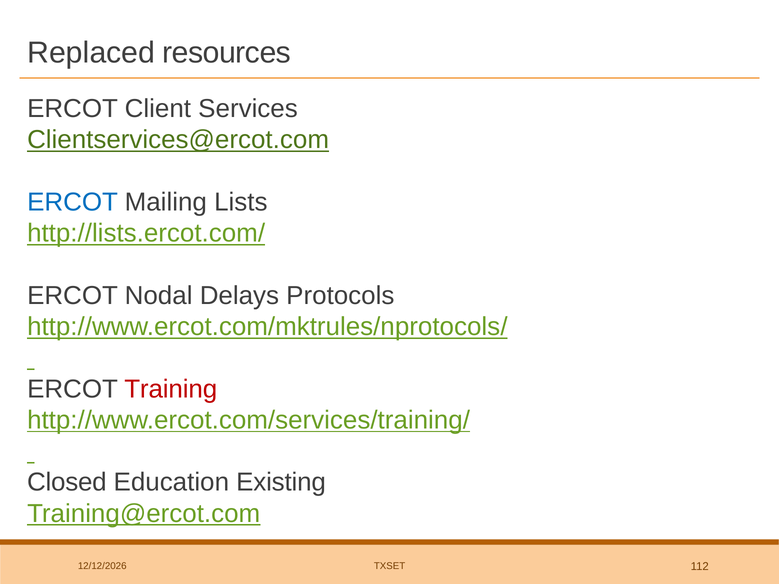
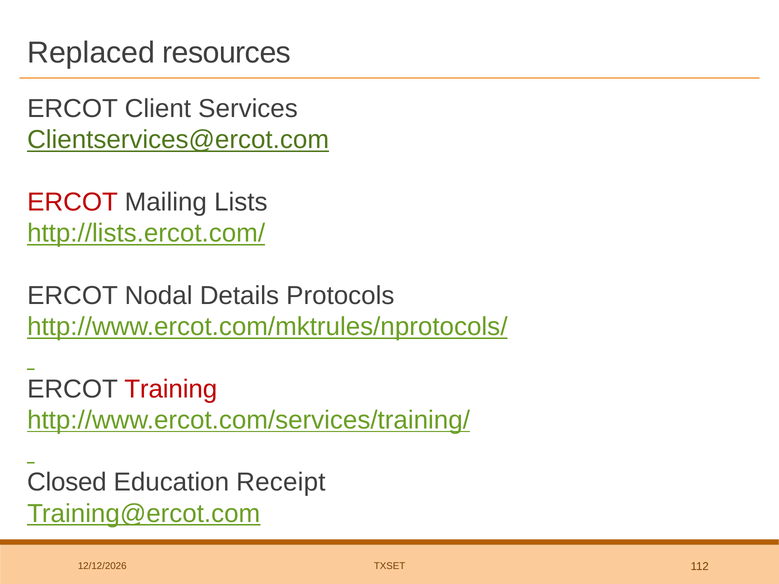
ERCOT colour: blue -> red (73, 202)
Delays: Delays -> Details (239, 296)
Existing: Existing -> Receipt (281, 483)
